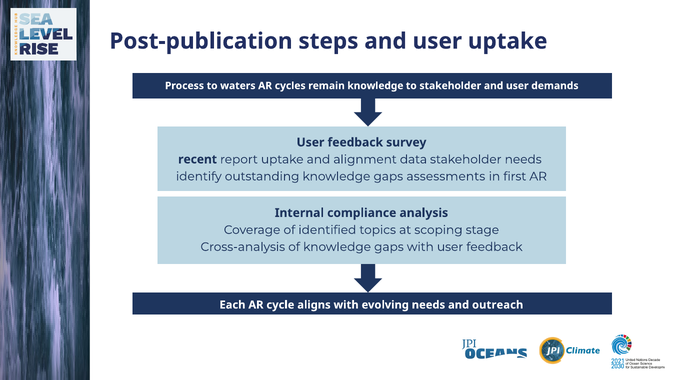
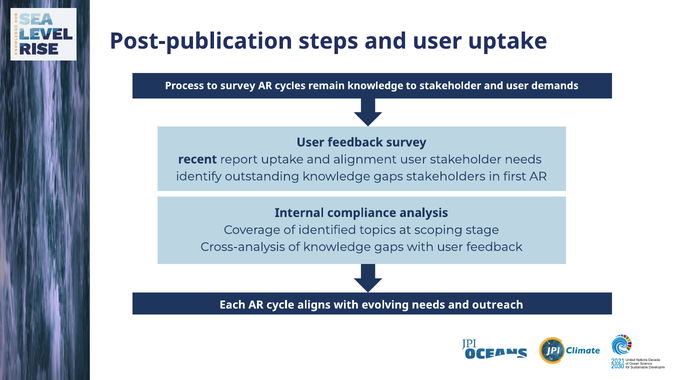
to waters: waters -> survey (238, 86)
alignment data: data -> user (413, 159)
assessments: assessments -> stakeholders (446, 176)
